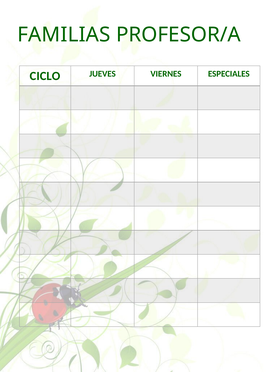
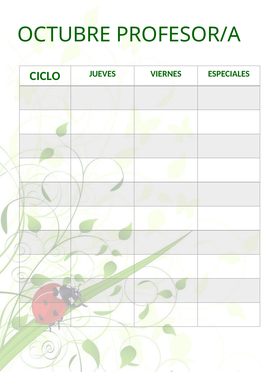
FAMILIAS: FAMILIAS -> OCTUBRE (64, 35)
